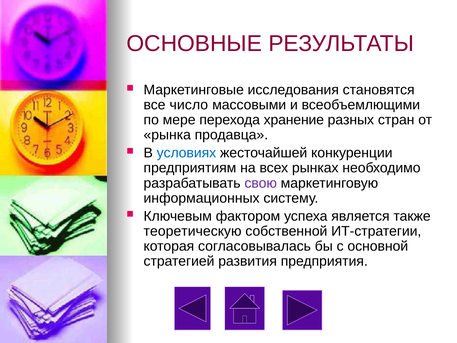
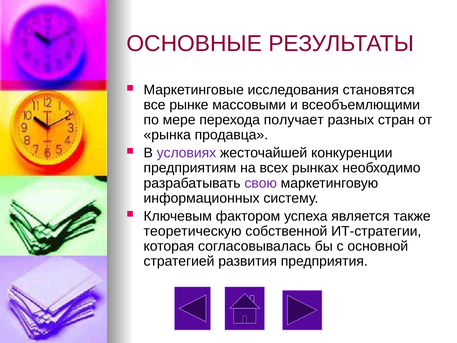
число: число -> рынке (189, 105)
хранение: хранение -> получает (294, 120)
условиях colour: blue -> purple (186, 153)
